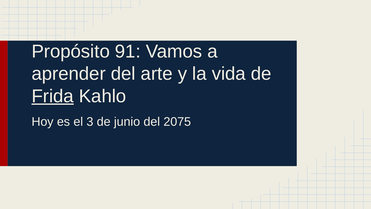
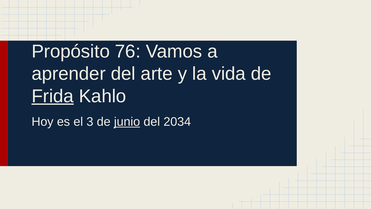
91: 91 -> 76 (128, 51)
junio underline: none -> present (127, 122)
2075: 2075 -> 2034 (177, 122)
